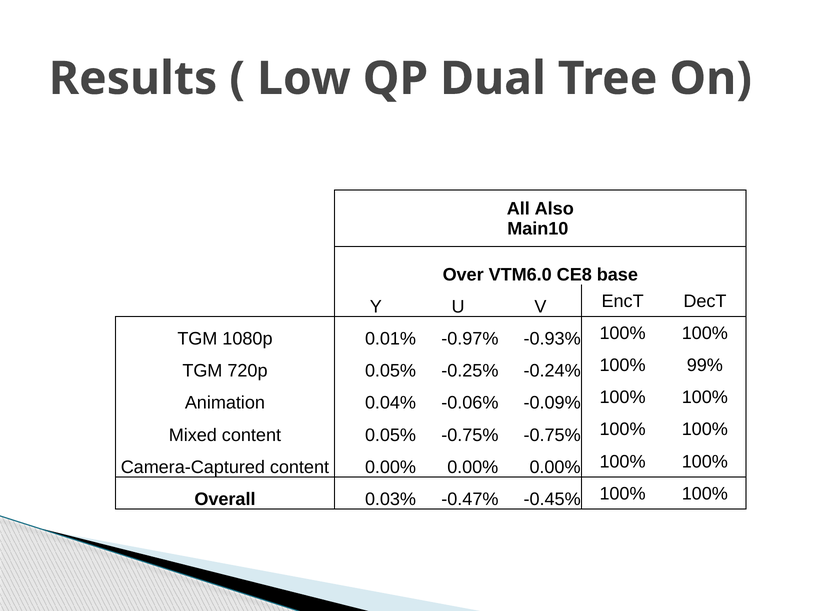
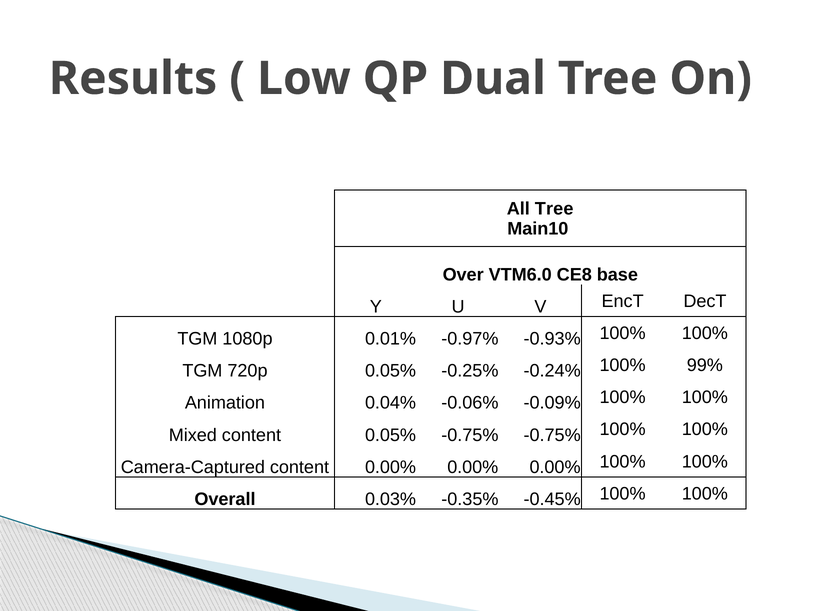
All Also: Also -> Tree (554, 209)
-0.47%: -0.47% -> -0.35% (470, 499)
